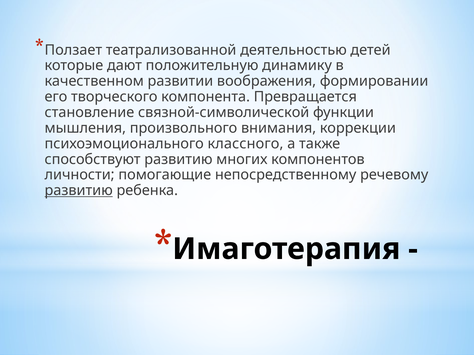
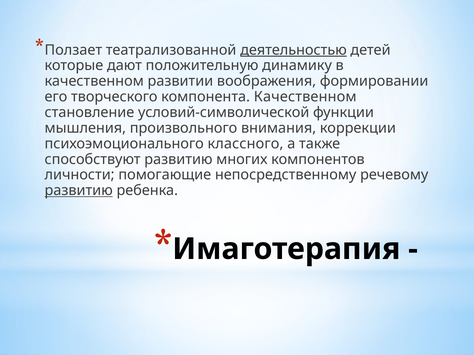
деятельностью underline: none -> present (293, 50)
компонента Превращается: Превращается -> Качественном (305, 97)
связной-символической: связной-символической -> условий-символической (224, 113)
